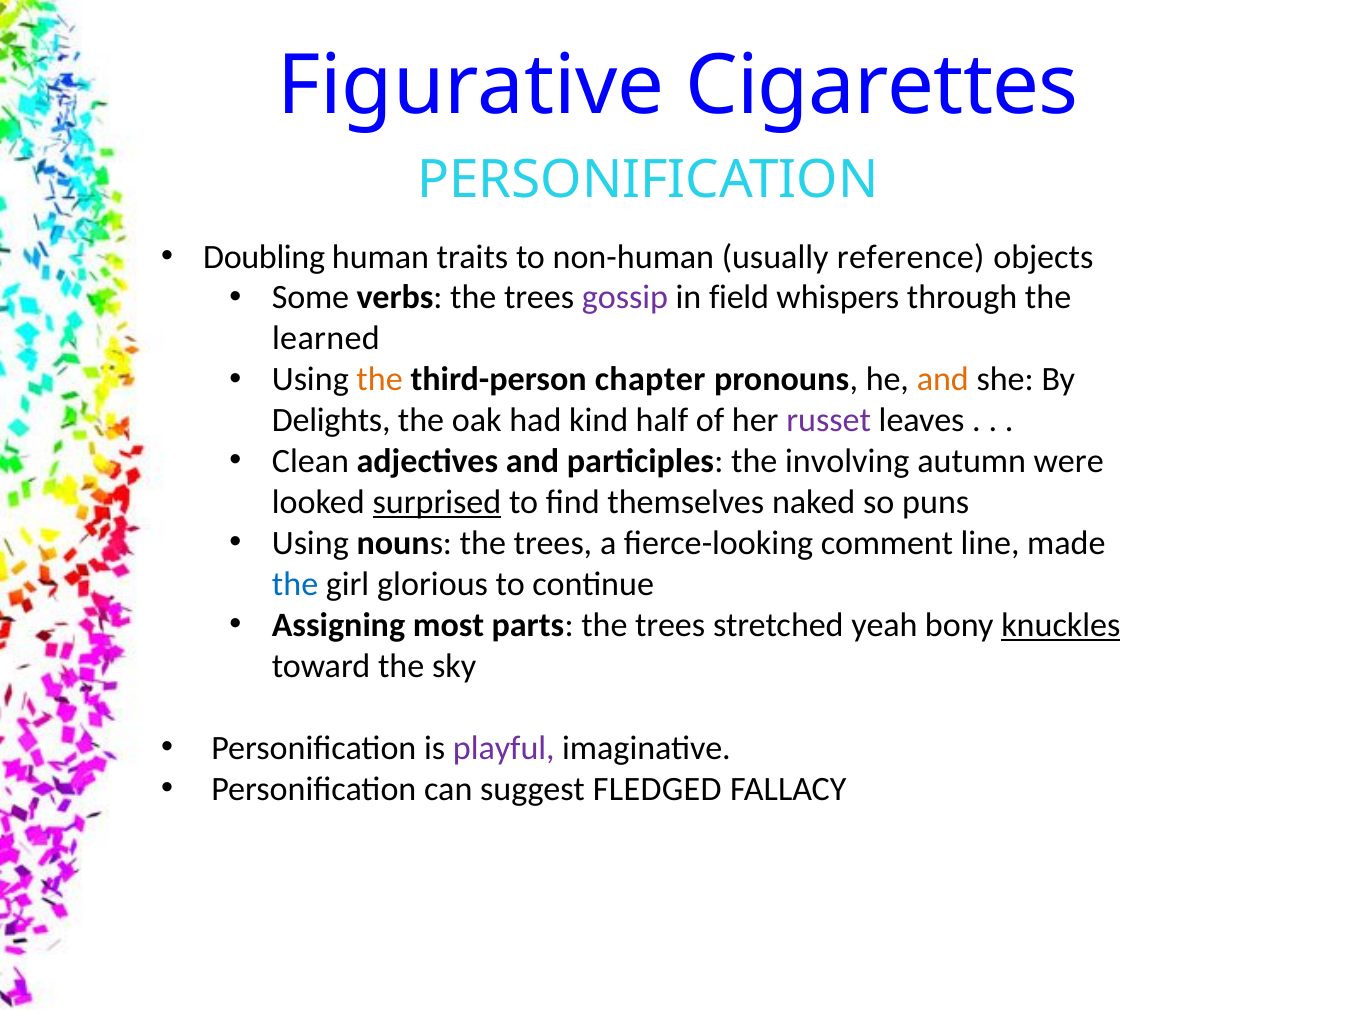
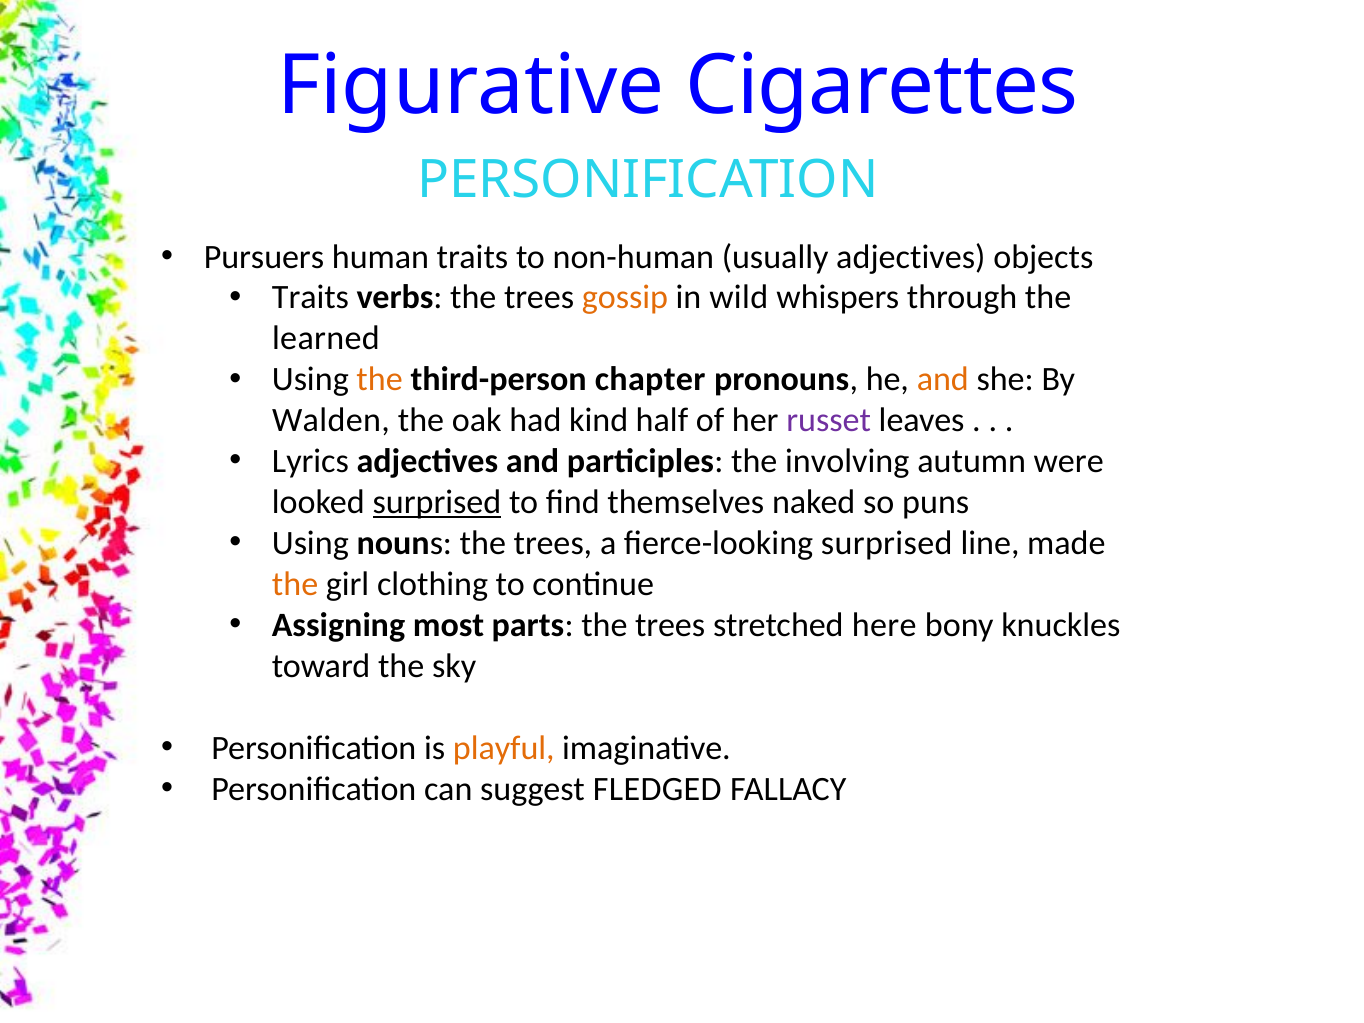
Doubling: Doubling -> Pursuers (264, 257)
usually reference: reference -> adjectives (911, 257)
Some: Some -> Traits (310, 298)
gossip colour: purple -> orange (625, 298)
field: field -> wild (739, 298)
Delights: Delights -> Walden (331, 421)
Clean: Clean -> Lyrics (310, 461)
fierce-looking comment: comment -> surprised (887, 543)
the colour: blue -> orange (295, 584)
glorious: glorious -> clothing (433, 584)
yeah: yeah -> here (884, 625)
knuckles underline: present -> none (1061, 625)
playful colour: purple -> orange (504, 748)
